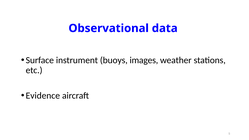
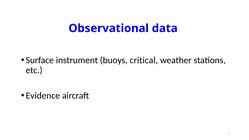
images: images -> critical (144, 60)
